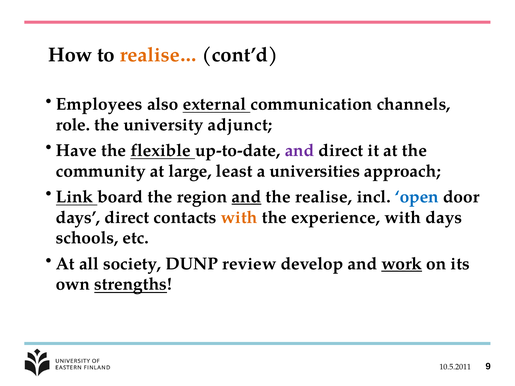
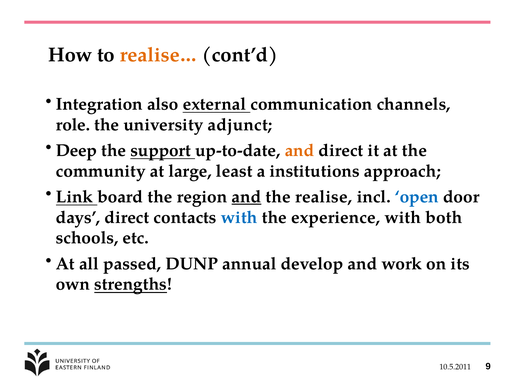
Employees: Employees -> Integration (99, 104)
Have: Have -> Deep (76, 151)
flexible: flexible -> support (161, 151)
and colour: purple -> orange (300, 151)
universities: universities -> institutions (315, 171)
with colour: orange -> blue (239, 218)
with days: days -> both (444, 218)
society: society -> passed (132, 264)
review: review -> annual (249, 264)
work underline: present -> none (402, 264)
